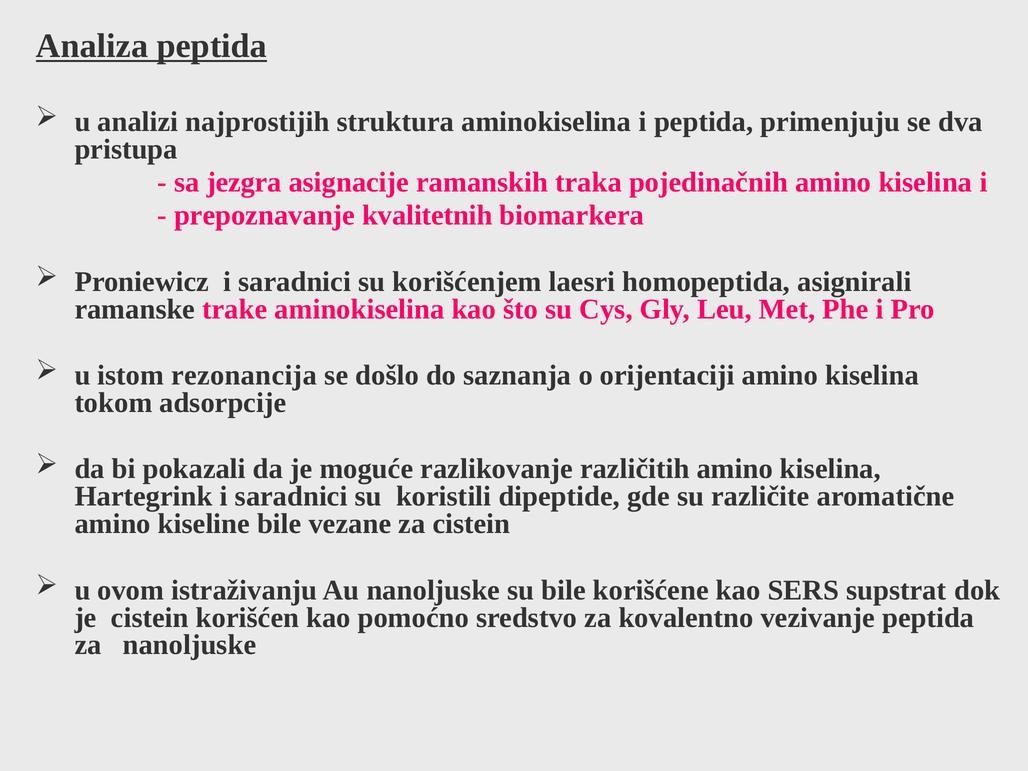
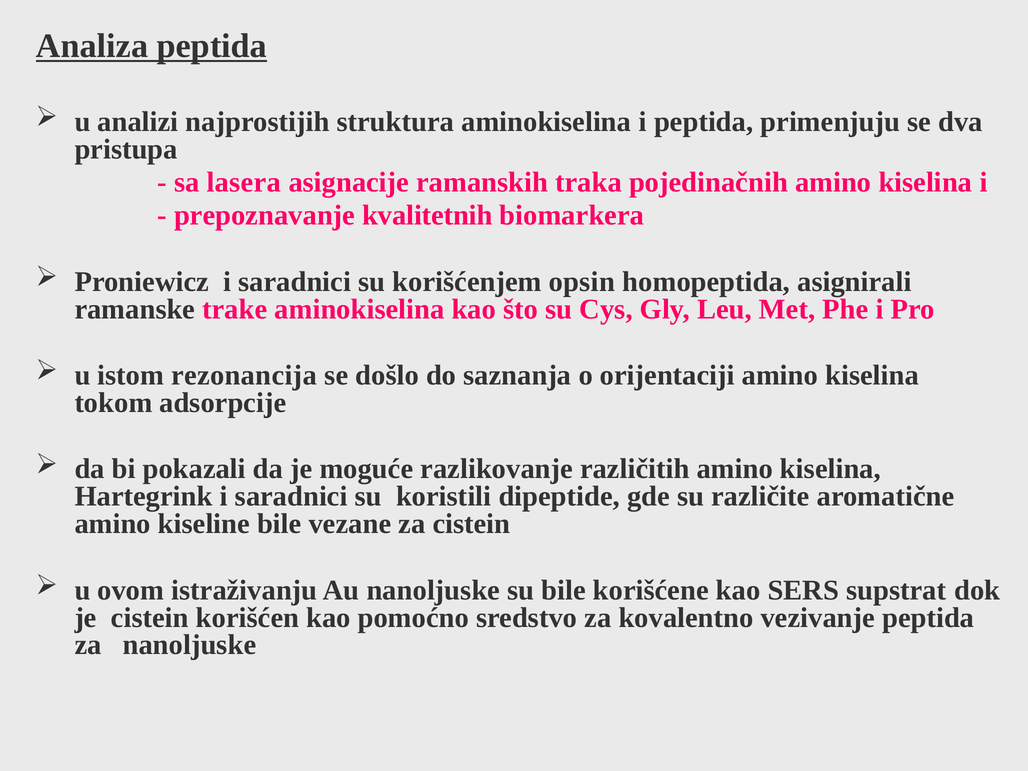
jezgra: jezgra -> lasera (244, 182)
laesri: laesri -> opsin (582, 282)
